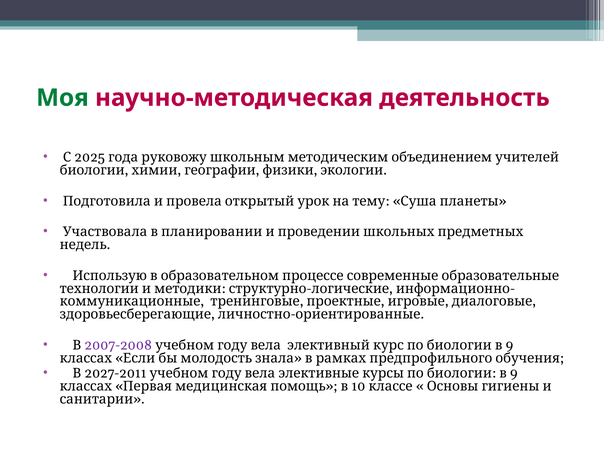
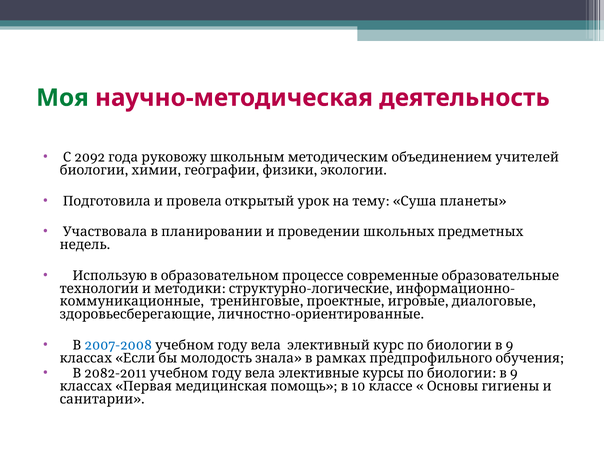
2025: 2025 -> 2092 (90, 158)
2007-2008 colour: purple -> blue (118, 345)
2027-2011: 2027-2011 -> 2082-2011 (116, 374)
